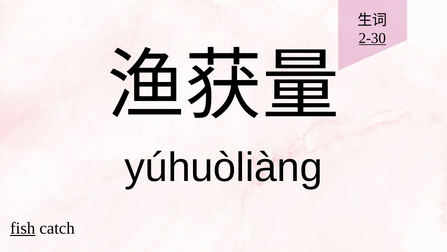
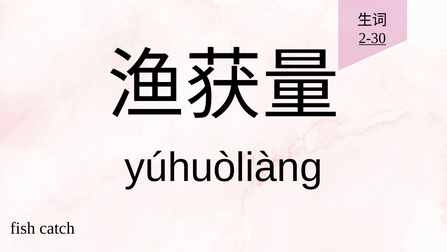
fish underline: present -> none (23, 228)
